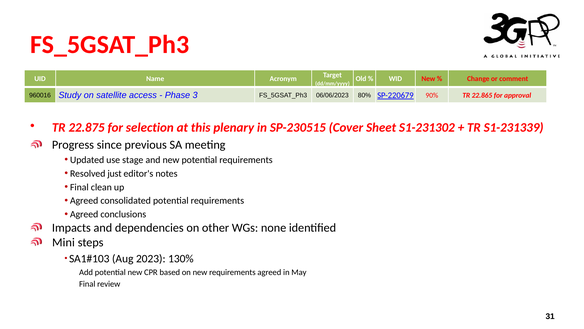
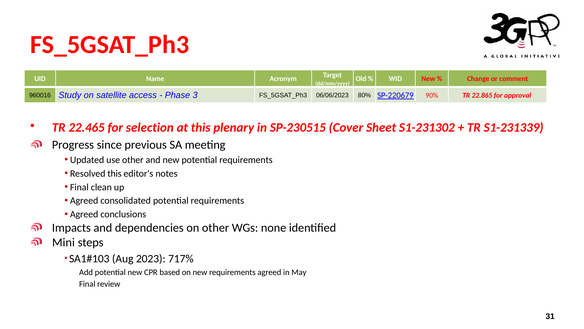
22.875: 22.875 -> 22.465 (87, 127)
use stage: stage -> other (133, 160)
Resolved just: just -> this (115, 173)
130%: 130% -> 717% (181, 258)
